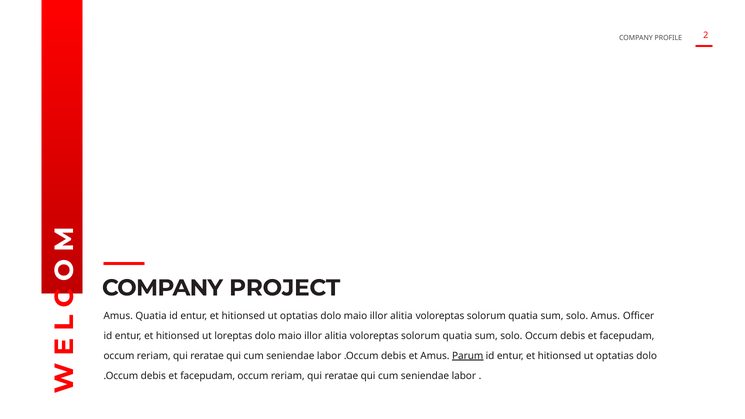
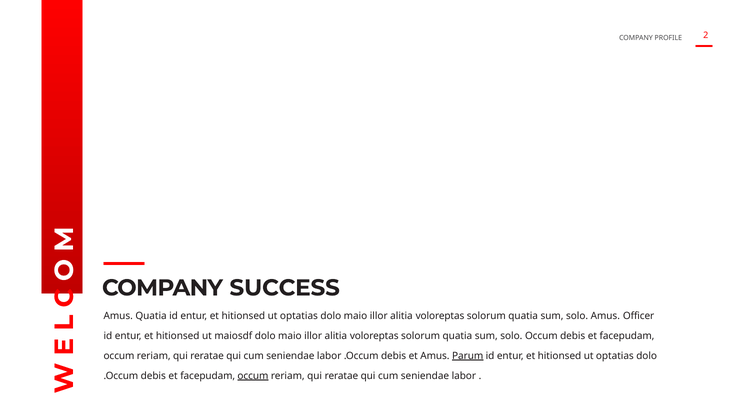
PROJECT: PROJECT -> SUCCESS (285, 288)
loreptas: loreptas -> maiosdf (233, 336)
occum underline: none -> present (253, 376)
